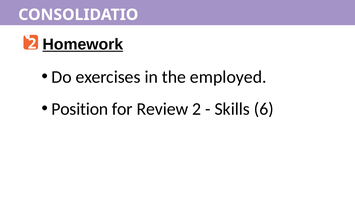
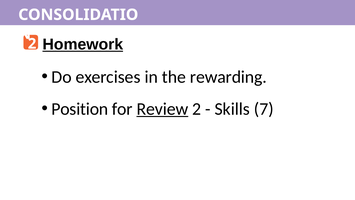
employed: employed -> rewarding (228, 77)
Review underline: none -> present (162, 109)
6: 6 -> 7 (264, 109)
